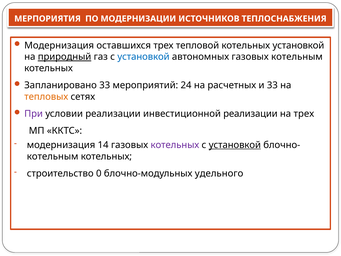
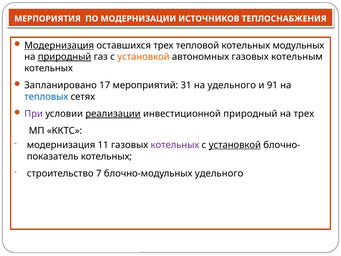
Модернизация underline: none -> present (59, 45)
котельных установкой: установкой -> модульных (298, 45)
установкой colour: blue -> orange (143, 57)
Запланировано 33: 33 -> 17 (105, 85)
24: 24 -> 31 (186, 85)
на расчетных: расчетных -> удельного (232, 85)
и 33: 33 -> 91 (272, 85)
тепловых colour: orange -> blue (46, 97)
реализации underline: none -> present (113, 114)
инвестиционной реализации: реализации -> природный (250, 114)
14: 14 -> 11 (103, 145)
котельным: котельным -> показатель (53, 156)
0: 0 -> 7 (99, 173)
